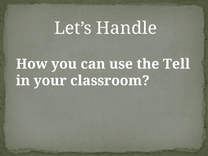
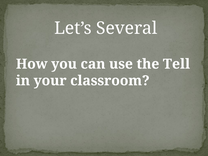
Handle: Handle -> Several (127, 28)
